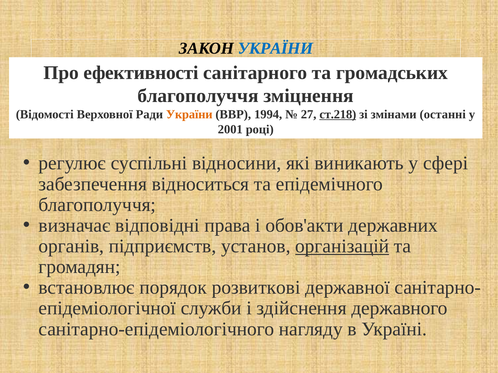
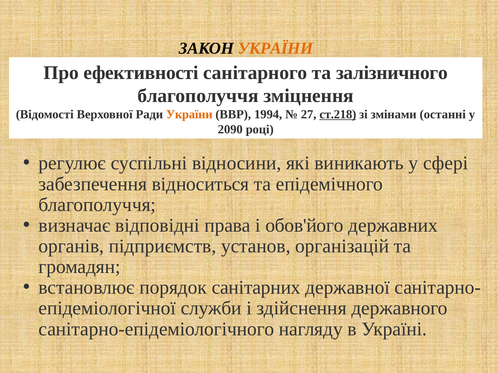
УКРАЇНИ colour: blue -> orange (275, 49)
громадських: громадських -> залізничного (392, 73)
2001: 2001 -> 2090 (230, 130)
обов'акти: обов'акти -> обов'його (305, 226)
організацій underline: present -> none (342, 246)
розвиткові: розвиткові -> санітарних (256, 288)
